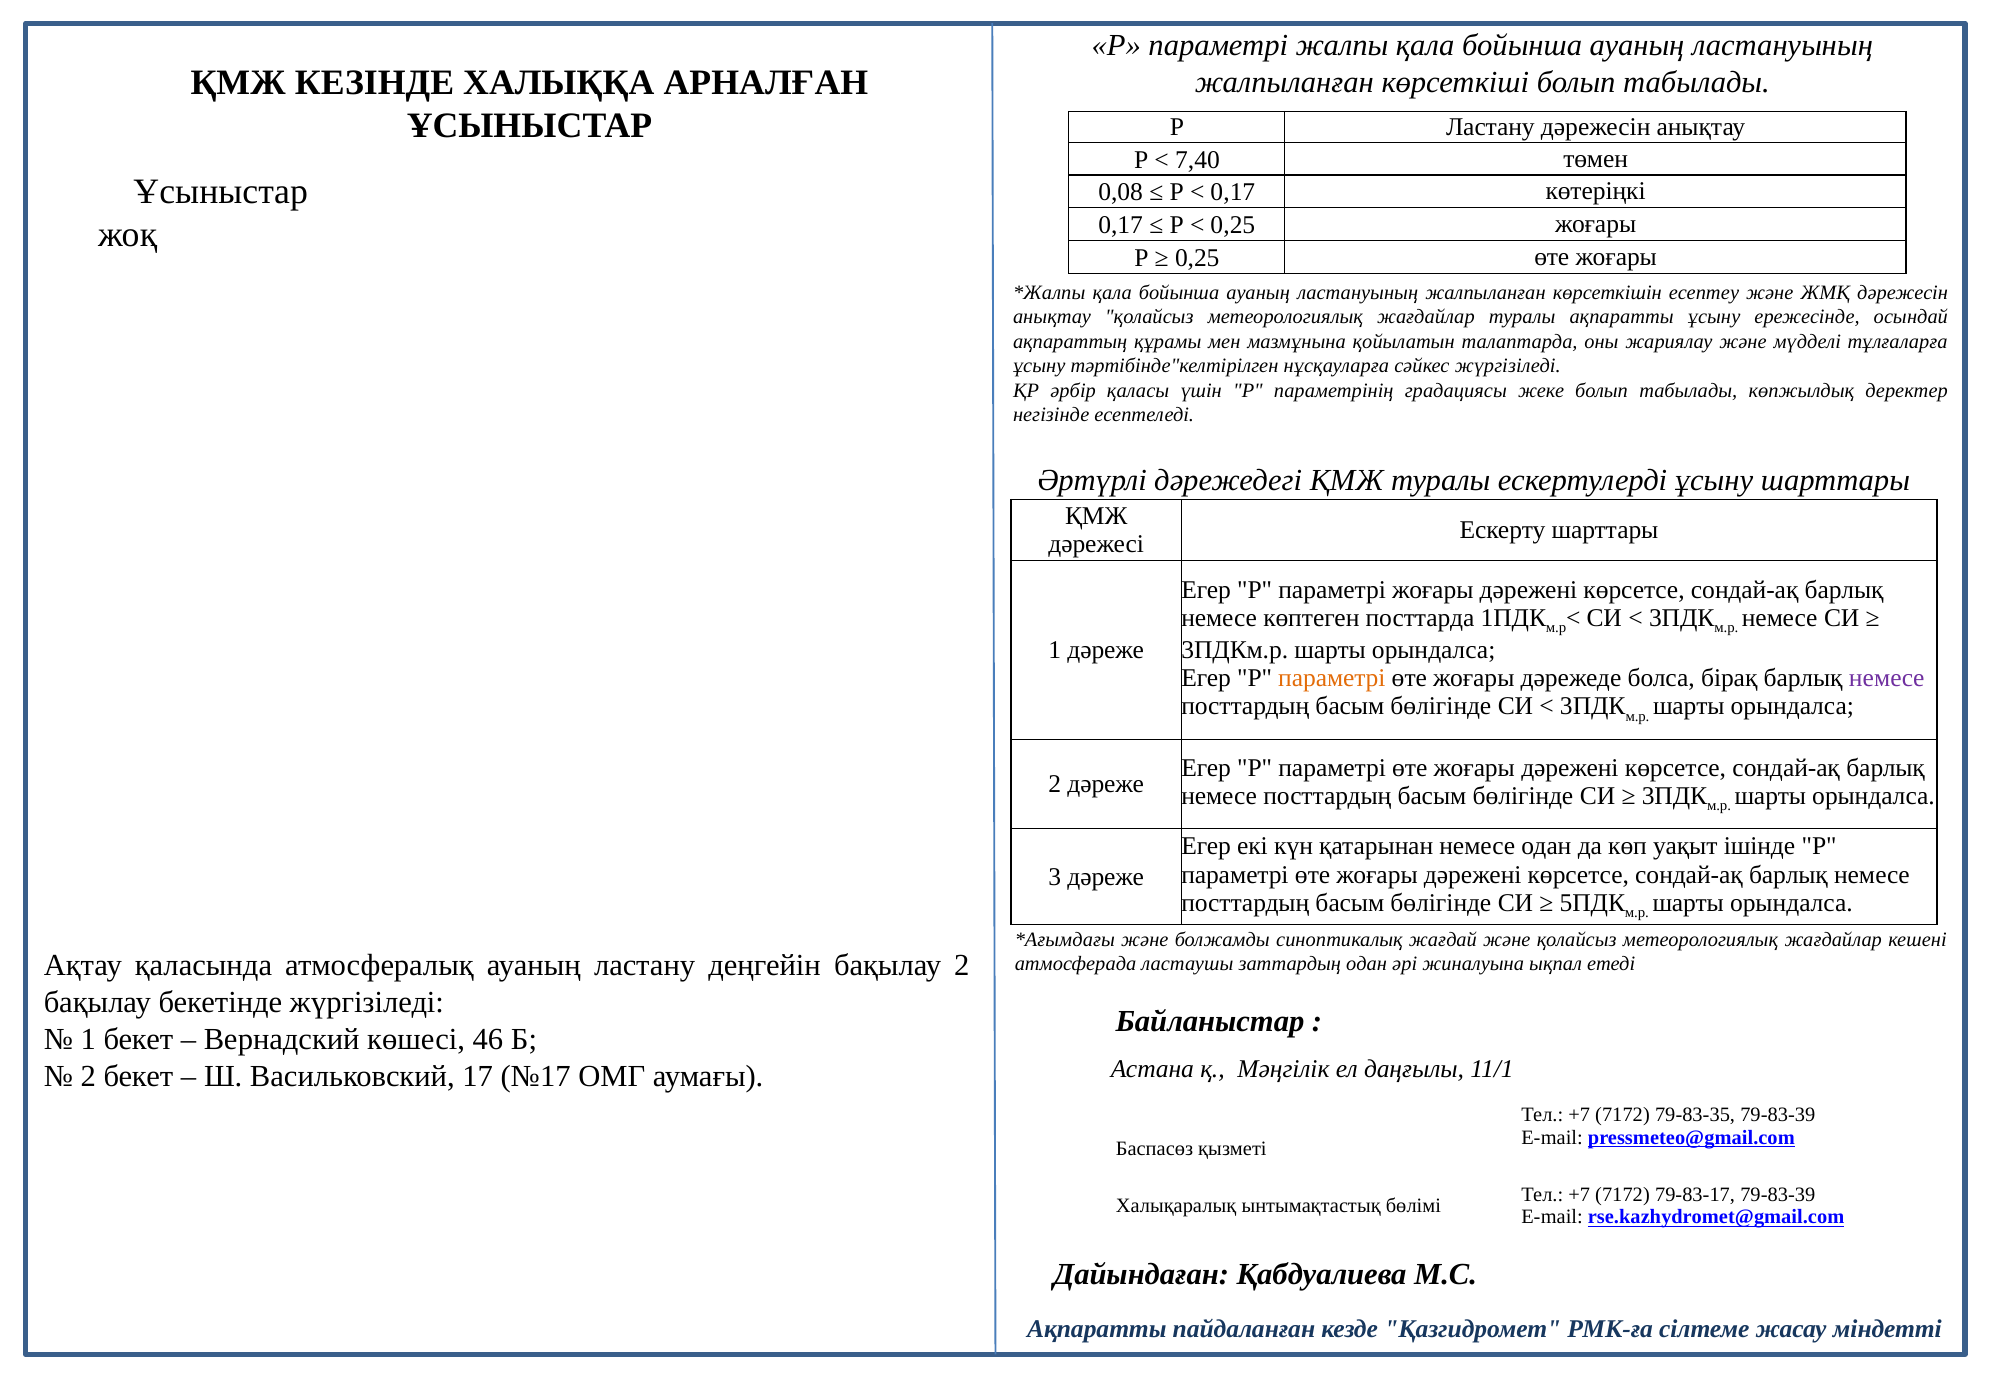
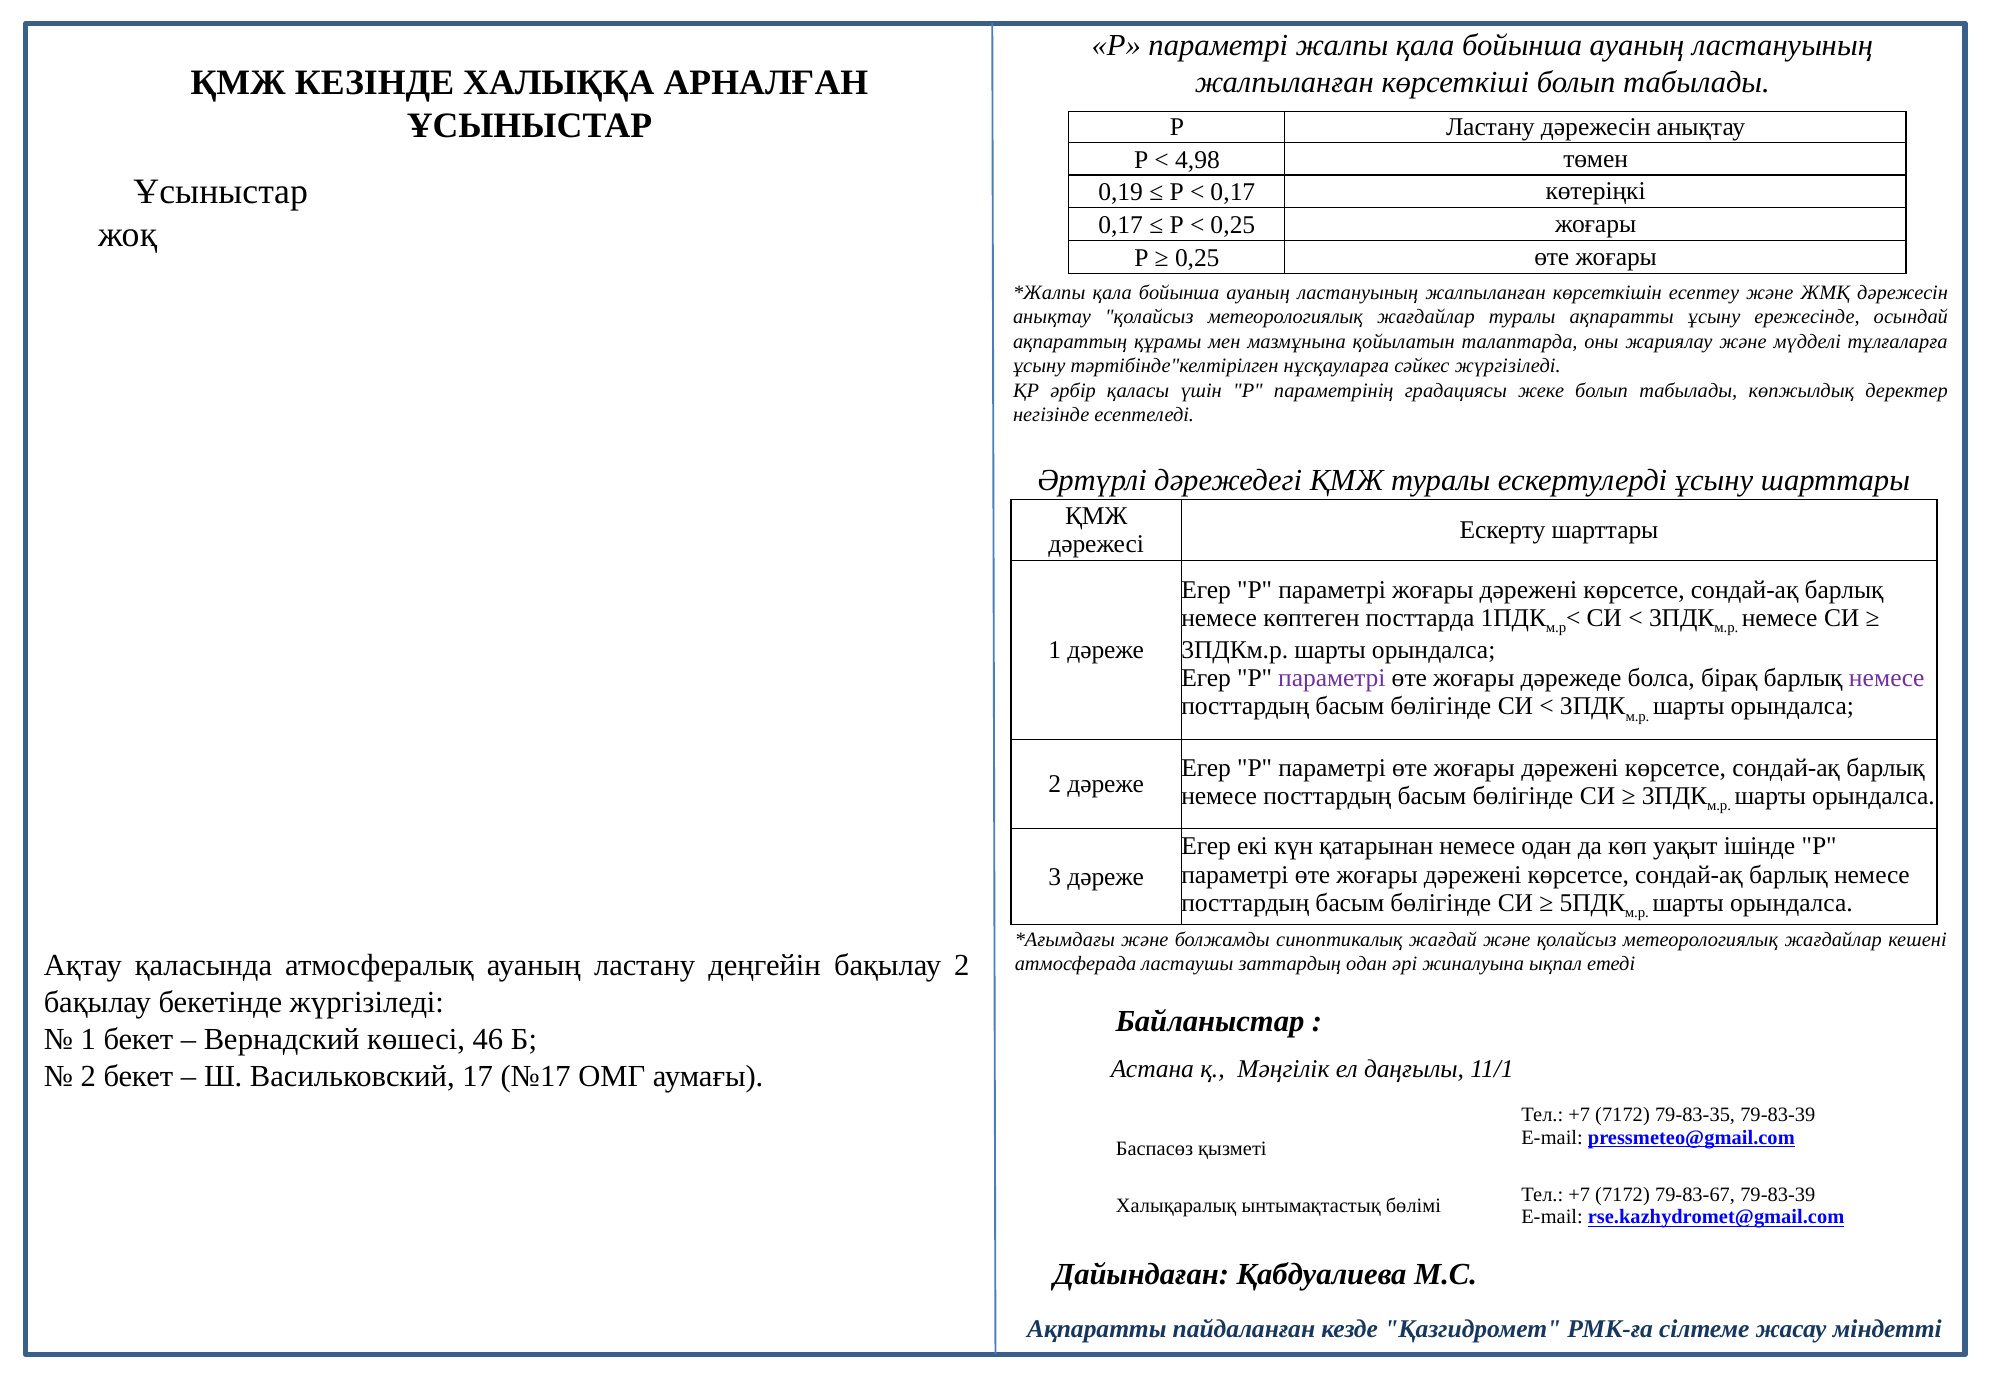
7,40: 7,40 -> 4,98 (1197, 160)
0,08: 0,08 -> 0,19 (1121, 193)
параметрі colour: orange -> purple (1332, 678)
79-83-17: 79-83-17 -> 79-83-67 (1695, 1195)
